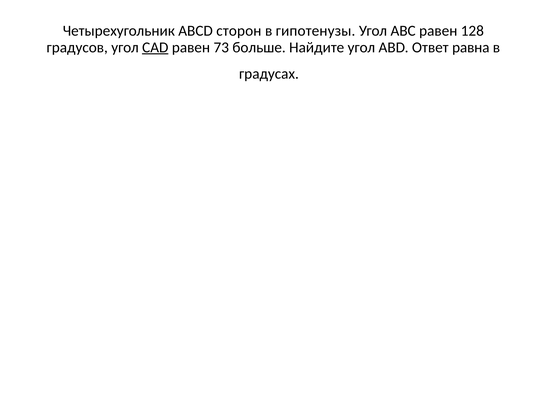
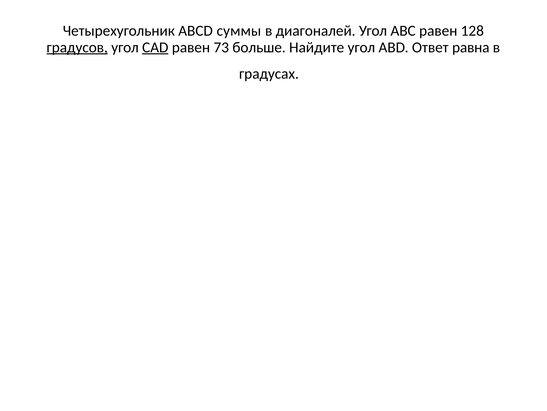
сторон: сторон -> суммы (239, 31)
гипотенузы: гипотенузы -> диагоналей (316, 31)
градусов underline: none -> present (77, 47)
